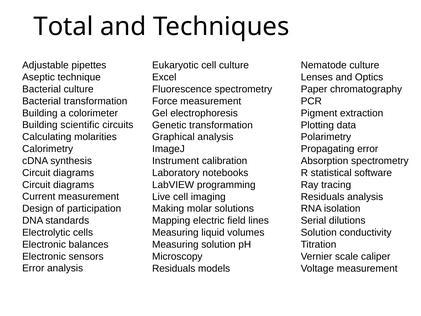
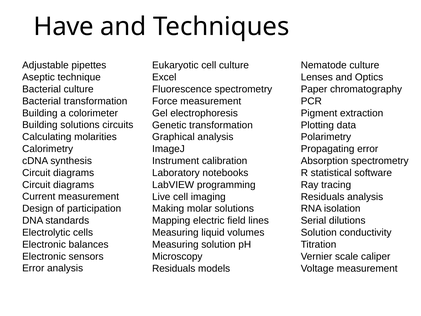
Total: Total -> Have (64, 27)
Building scientific: scientific -> solutions (80, 125)
